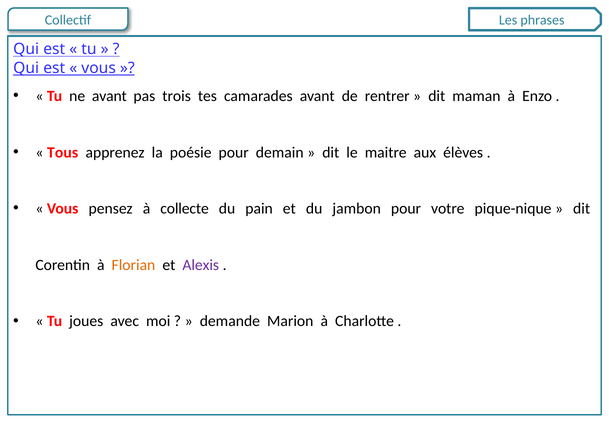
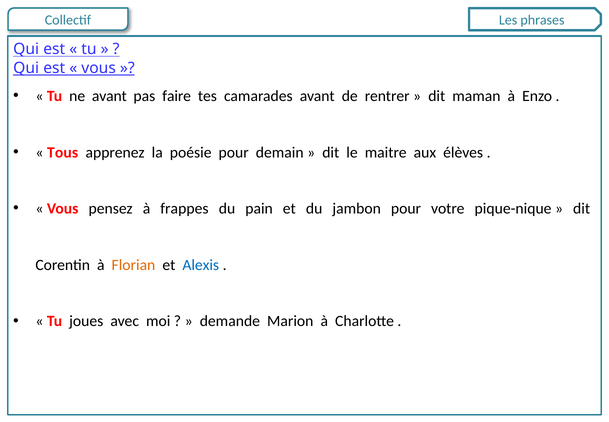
trois: trois -> faire (177, 96)
collecte: collecte -> frappes (184, 209)
Alexis colour: purple -> blue (201, 265)
